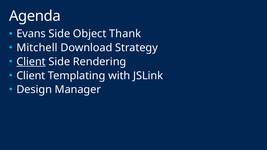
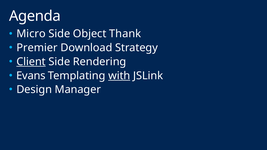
Evans: Evans -> Micro (31, 34)
Mitchell: Mitchell -> Premier (37, 48)
Client: Client -> Evans (31, 76)
with underline: none -> present (119, 76)
